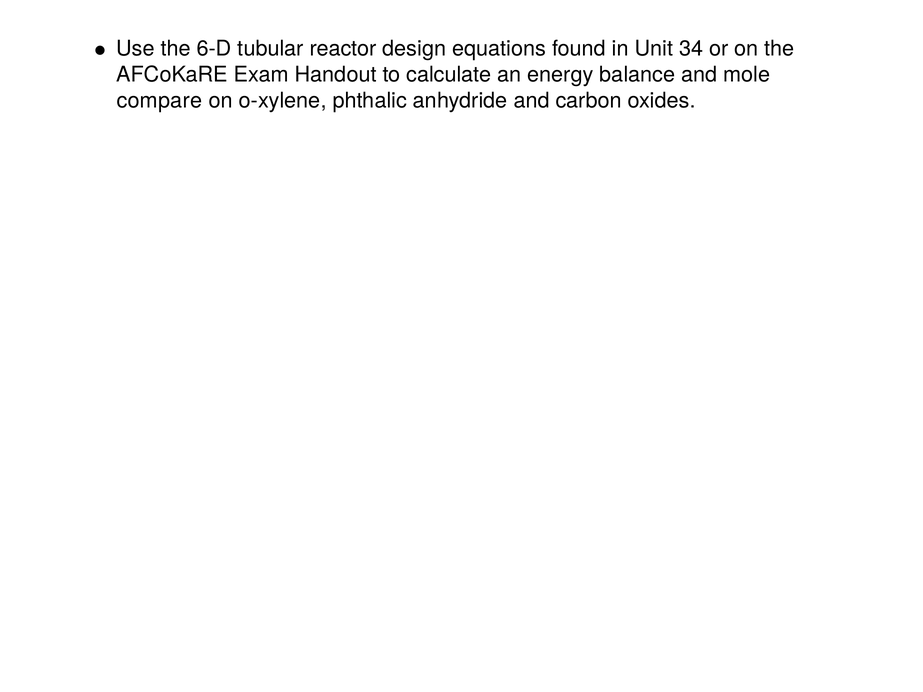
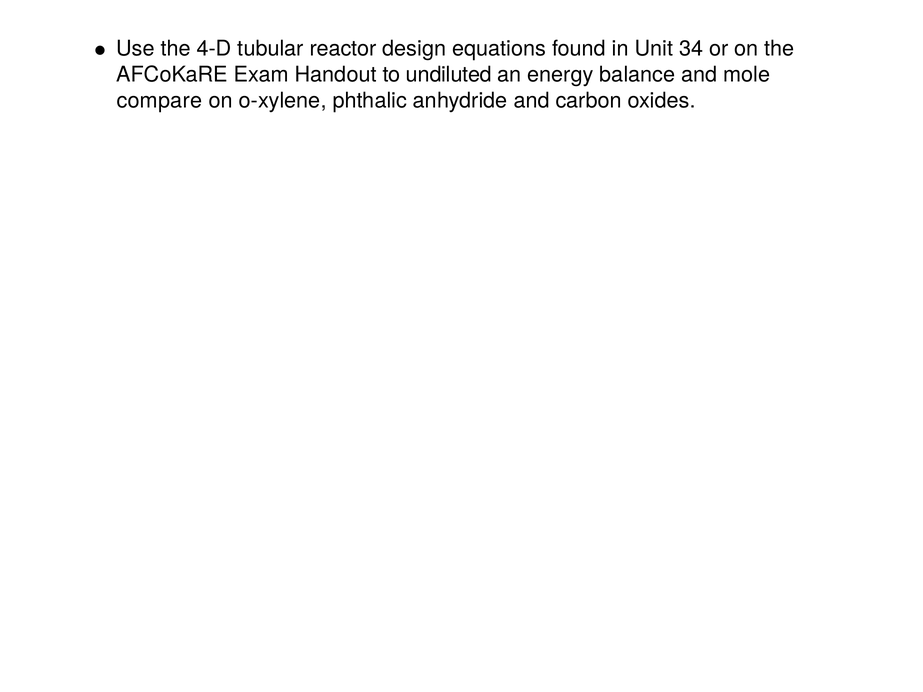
6-D: 6-D -> 4-D (214, 49)
calculate: calculate -> undiluted (449, 75)
